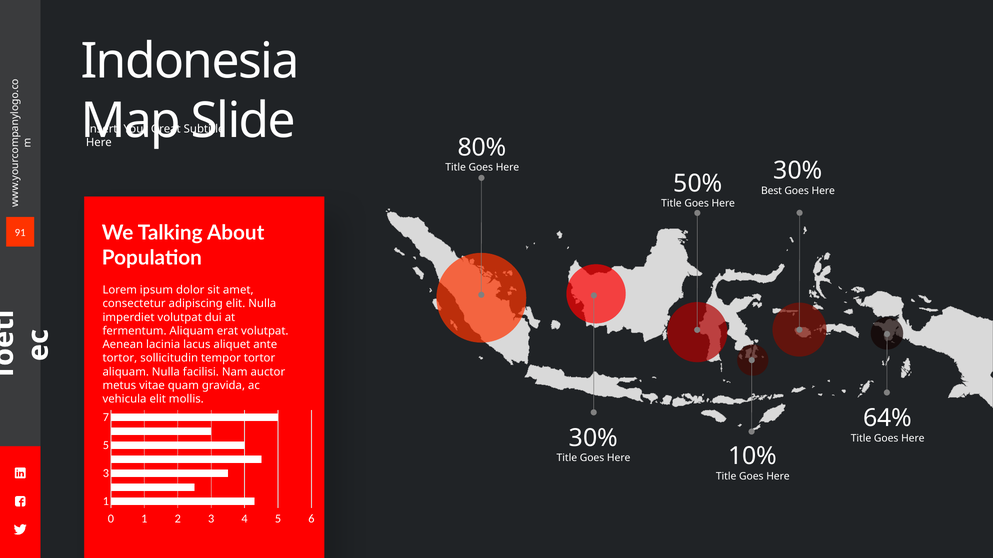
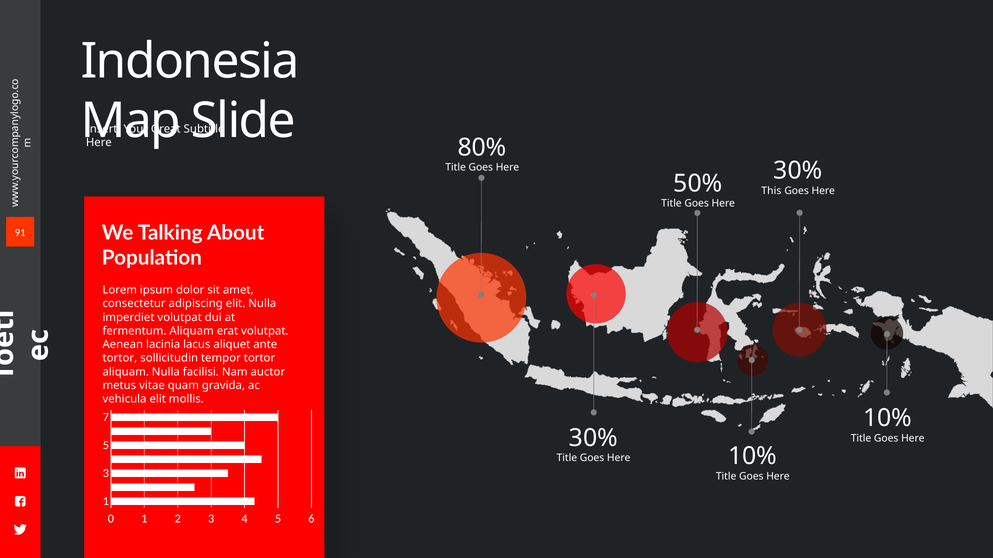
Best: Best -> This (771, 191)
64%: 64% -> 10% (888, 419)
